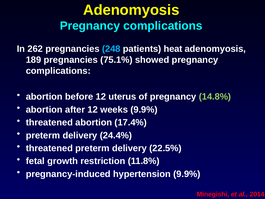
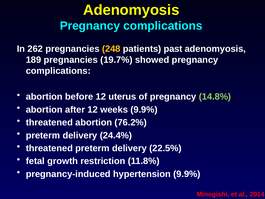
248 colour: light blue -> yellow (111, 49)
heat: heat -> past (173, 49)
75.1%: 75.1% -> 19.7% (116, 60)
17.4%: 17.4% -> 76.2% (131, 122)
